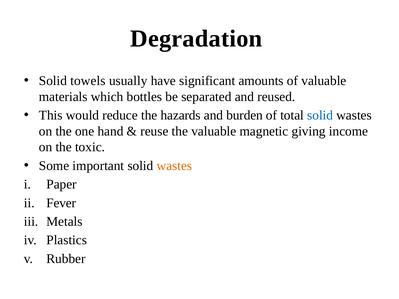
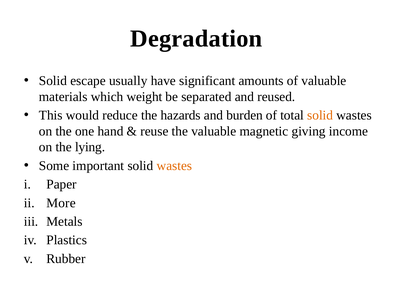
towels: towels -> escape (88, 81)
bottles: bottles -> weight (144, 97)
solid colour: blue -> orange (320, 115)
toxic: toxic -> lying (90, 147)
Fever: Fever -> More (61, 203)
